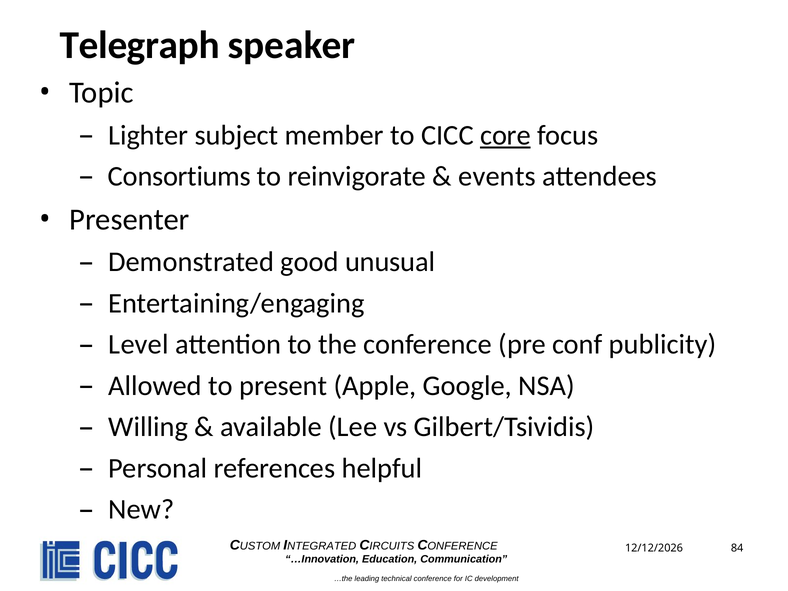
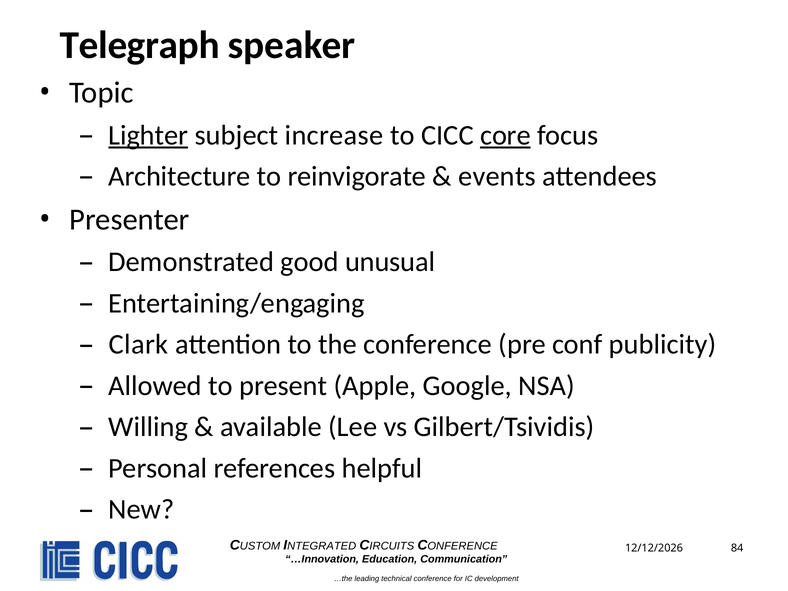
Lighter underline: none -> present (148, 135)
member: member -> increase (334, 135)
Consortiums: Consortiums -> Architecture (179, 176)
Level: Level -> Clark (139, 345)
